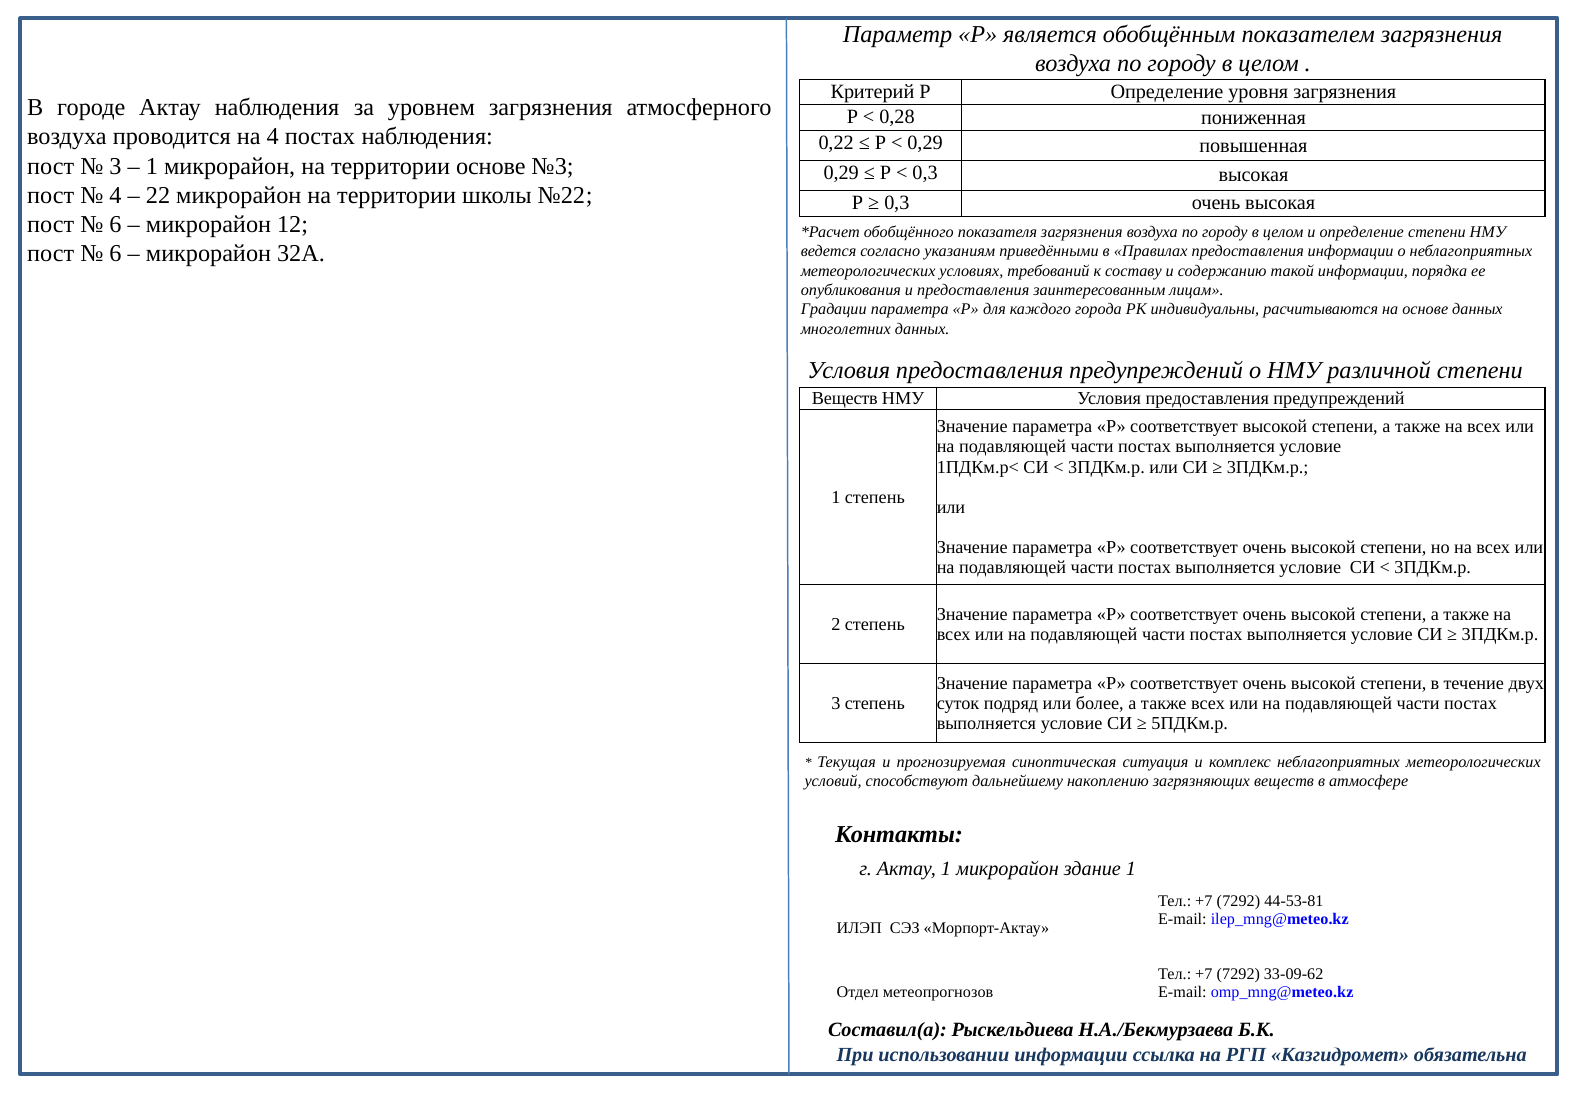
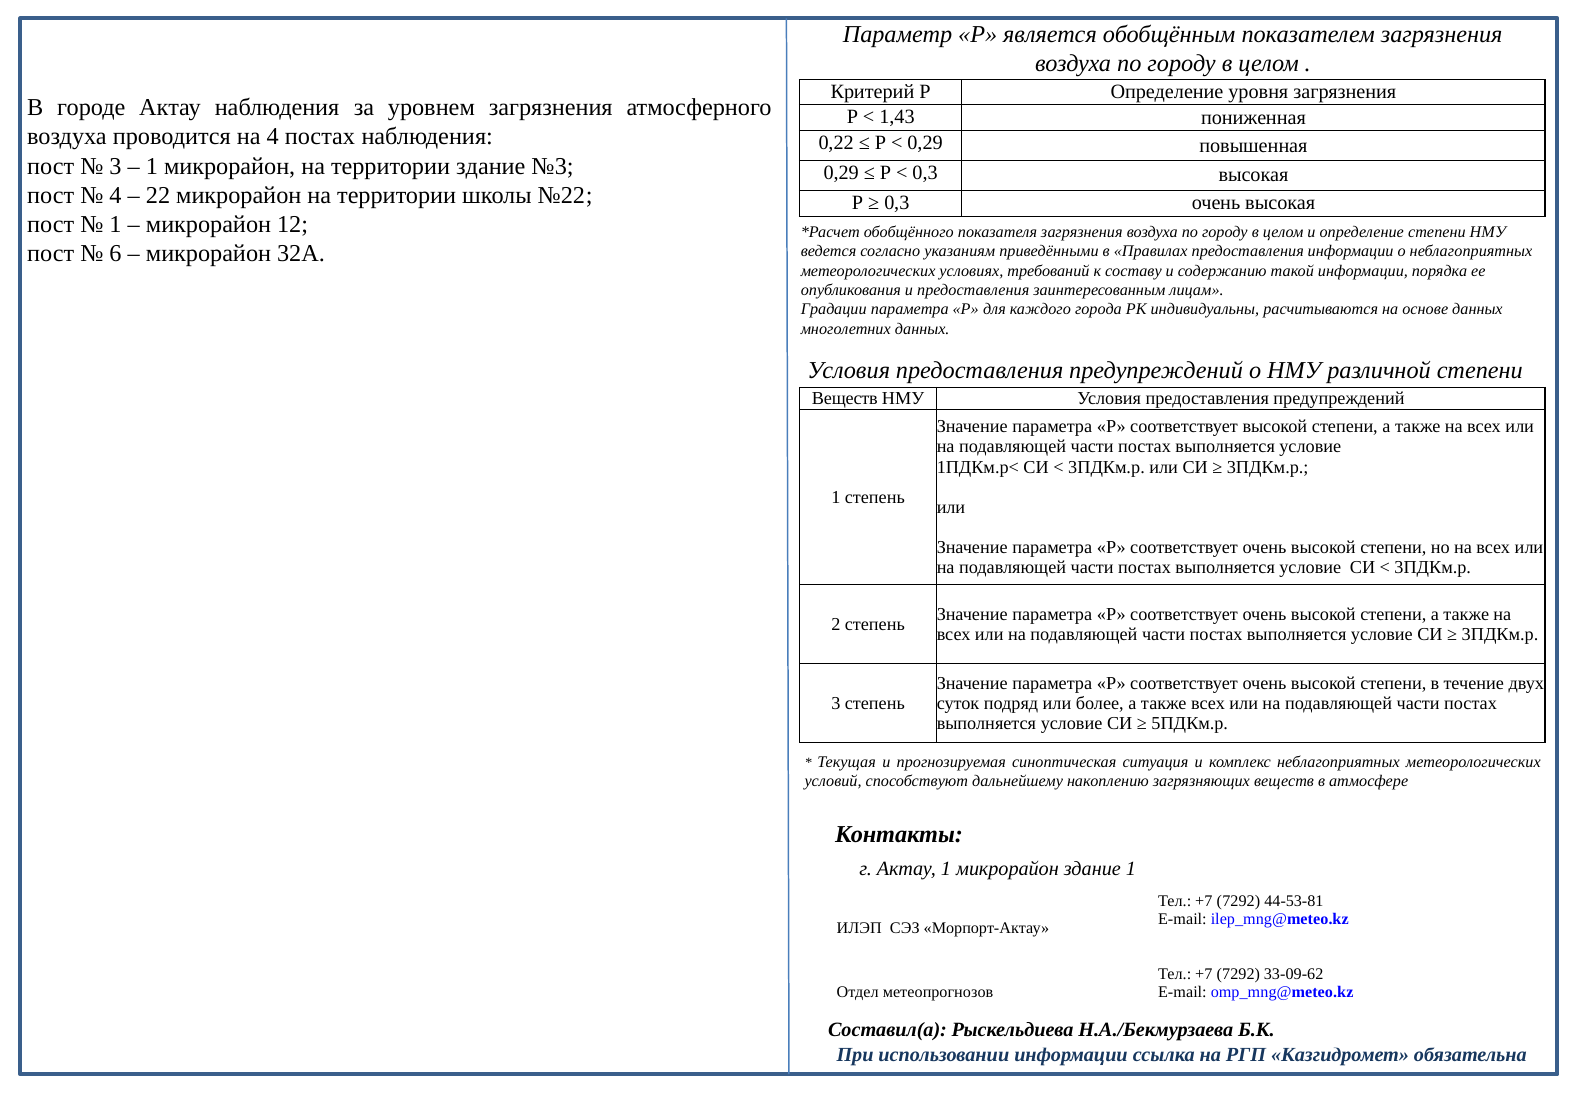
0,28: 0,28 -> 1,43 (897, 117)
территории основе: основе -> здание (491, 166)
6: 6 -> 1 (115, 224)
